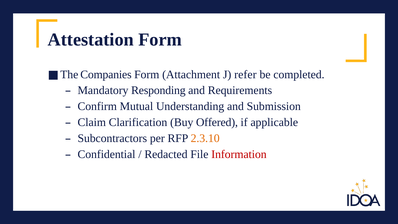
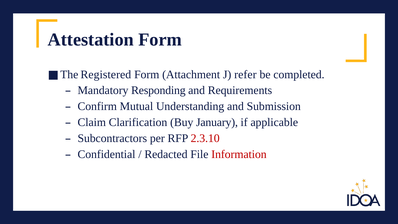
Companies: Companies -> Registered (106, 74)
Offered: Offered -> January (217, 122)
2.3.10 colour: orange -> red (205, 138)
